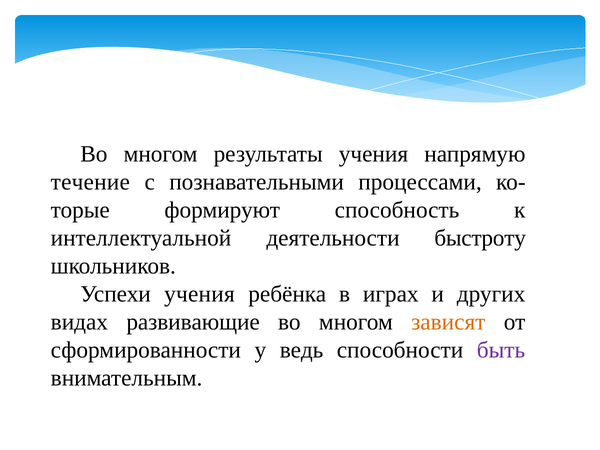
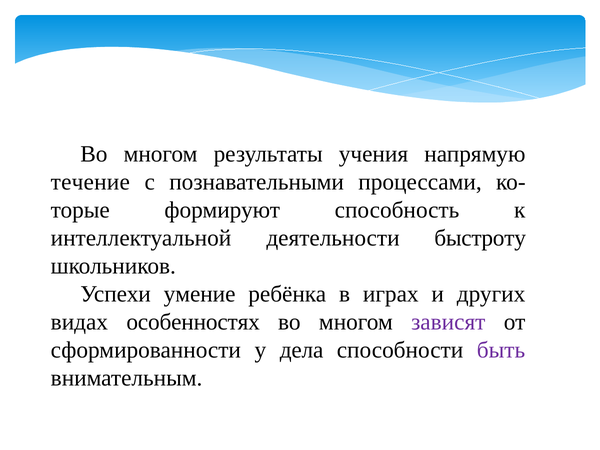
Успехи учения: учения -> умение (200, 294)
развивающие: развивающие -> особенностях (193, 322)
зависят colour: orange -> purple (448, 322)
ведь: ведь -> дела (302, 350)
